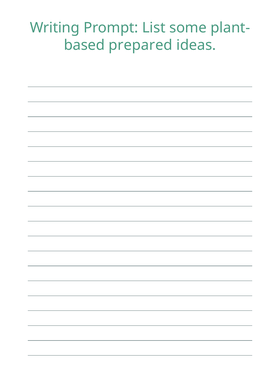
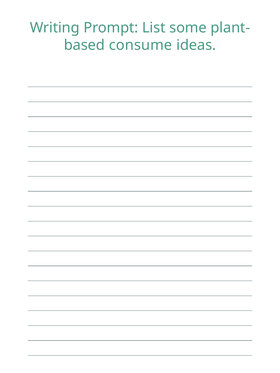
prepared: prepared -> consume (140, 45)
